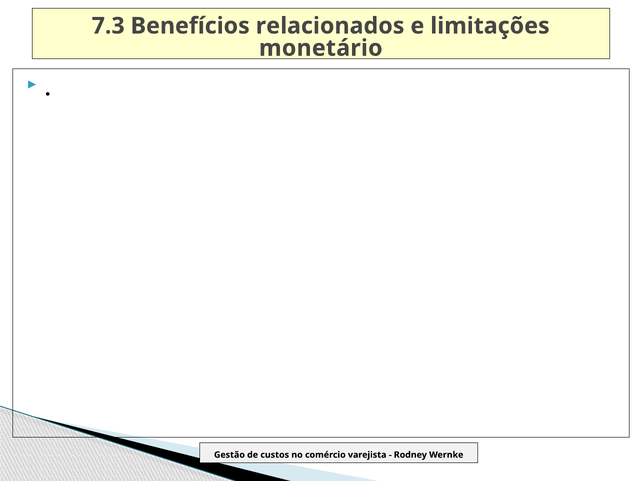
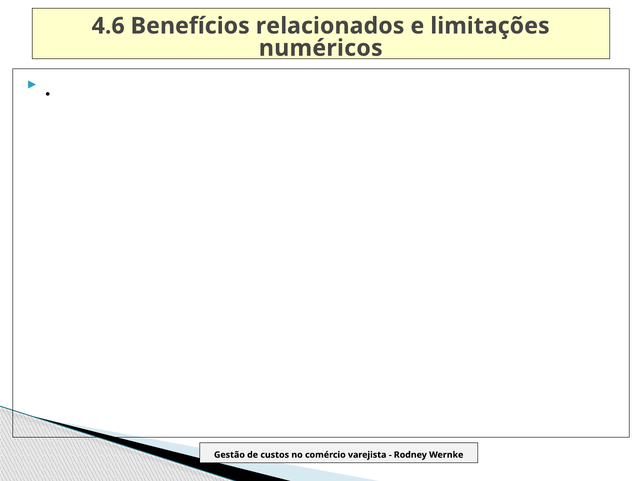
7.3: 7.3 -> 4.6 (108, 26)
monetário: monetário -> numéricos (321, 48)
